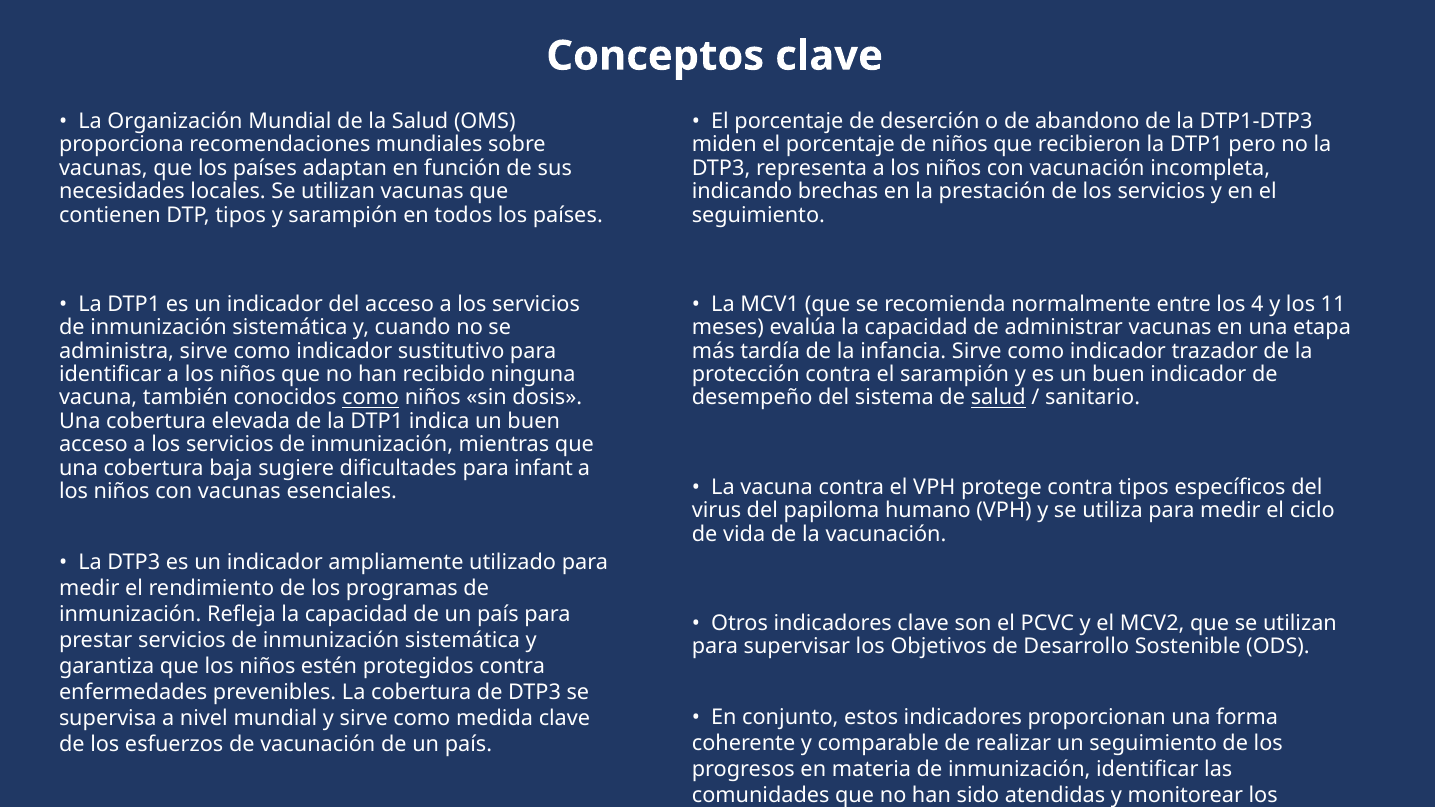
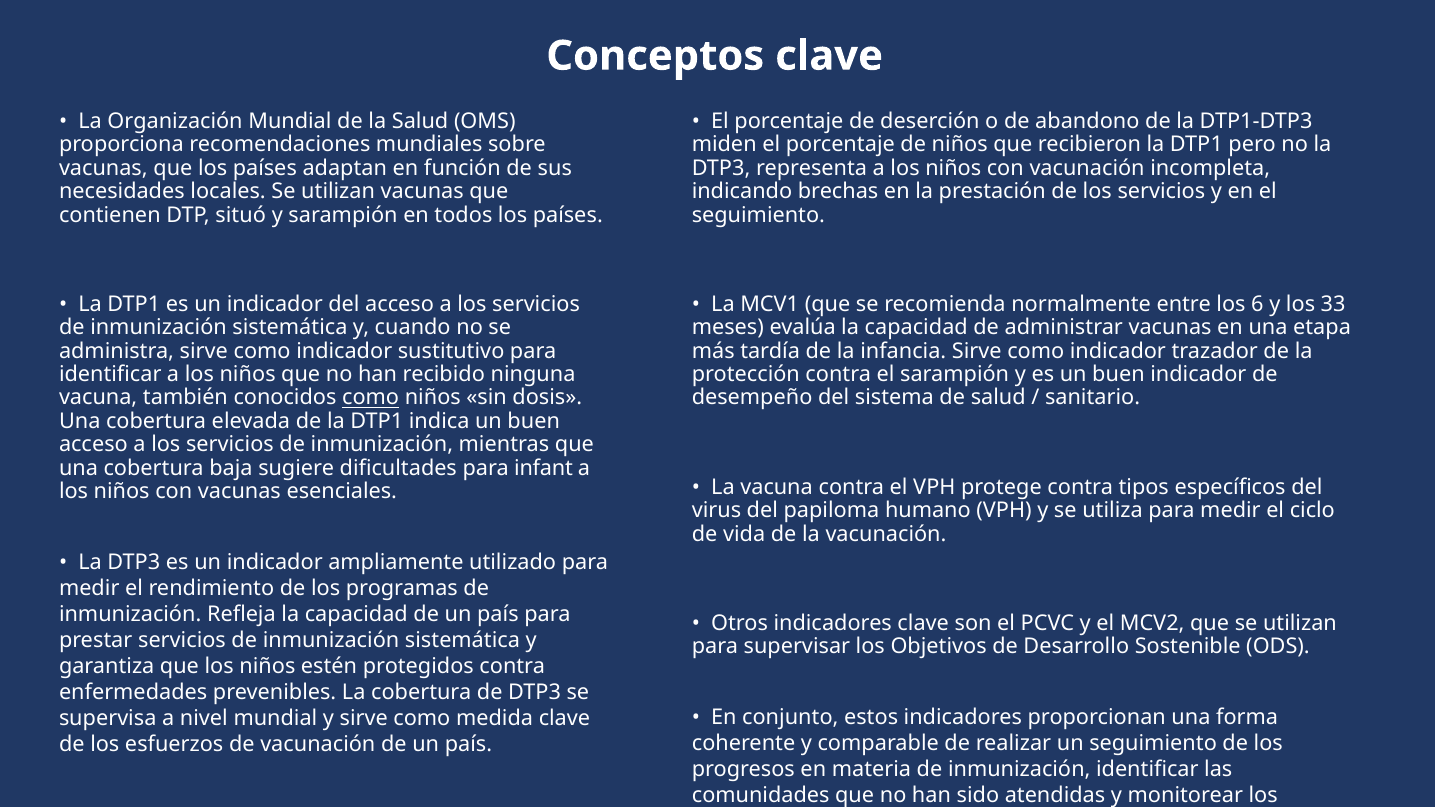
DTP tipos: tipos -> situó (241, 215)
4: 4 -> 6 (1257, 304)
11: 11 -> 33 (1333, 304)
salud underline: present -> none (998, 398)
